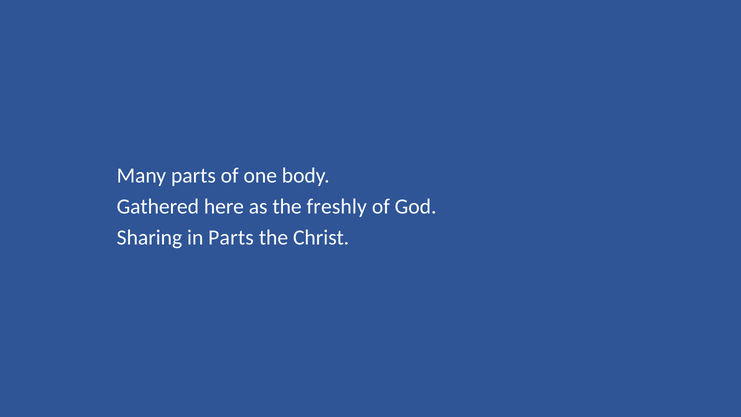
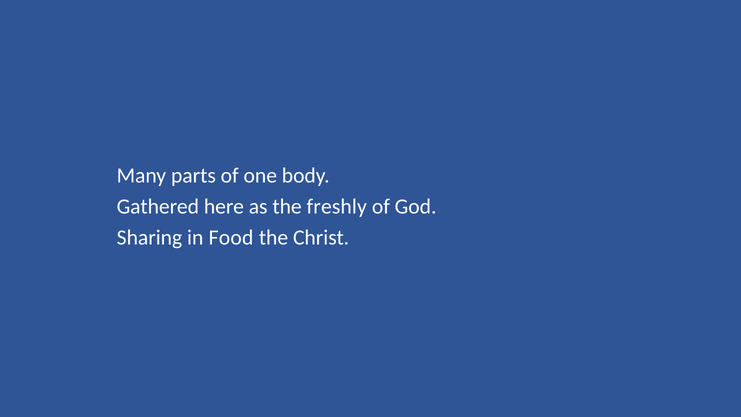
in Parts: Parts -> Food (231, 238)
